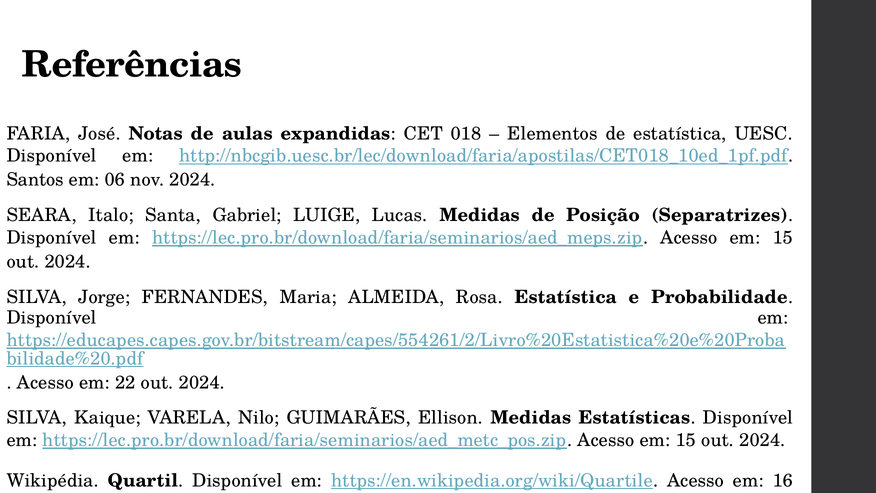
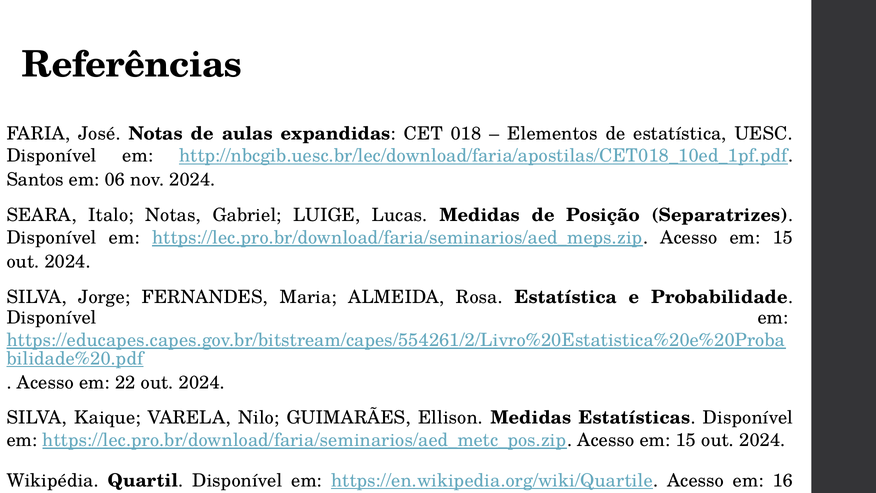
Italo Santa: Santa -> Notas (173, 215)
